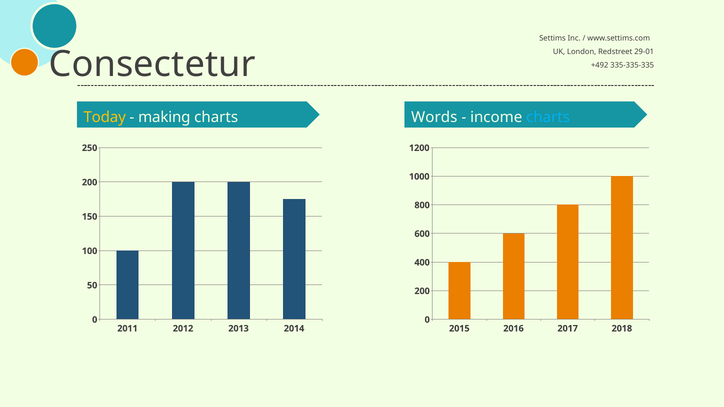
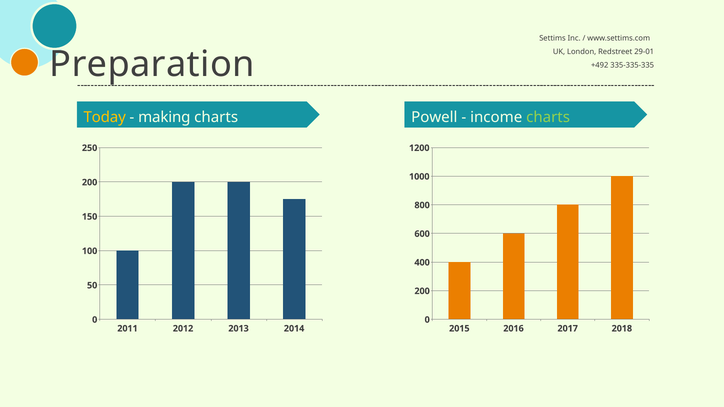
Consectetur: Consectetur -> Preparation (152, 65)
Words: Words -> Powell (434, 117)
charts colour: light blue -> light green (548, 117)
